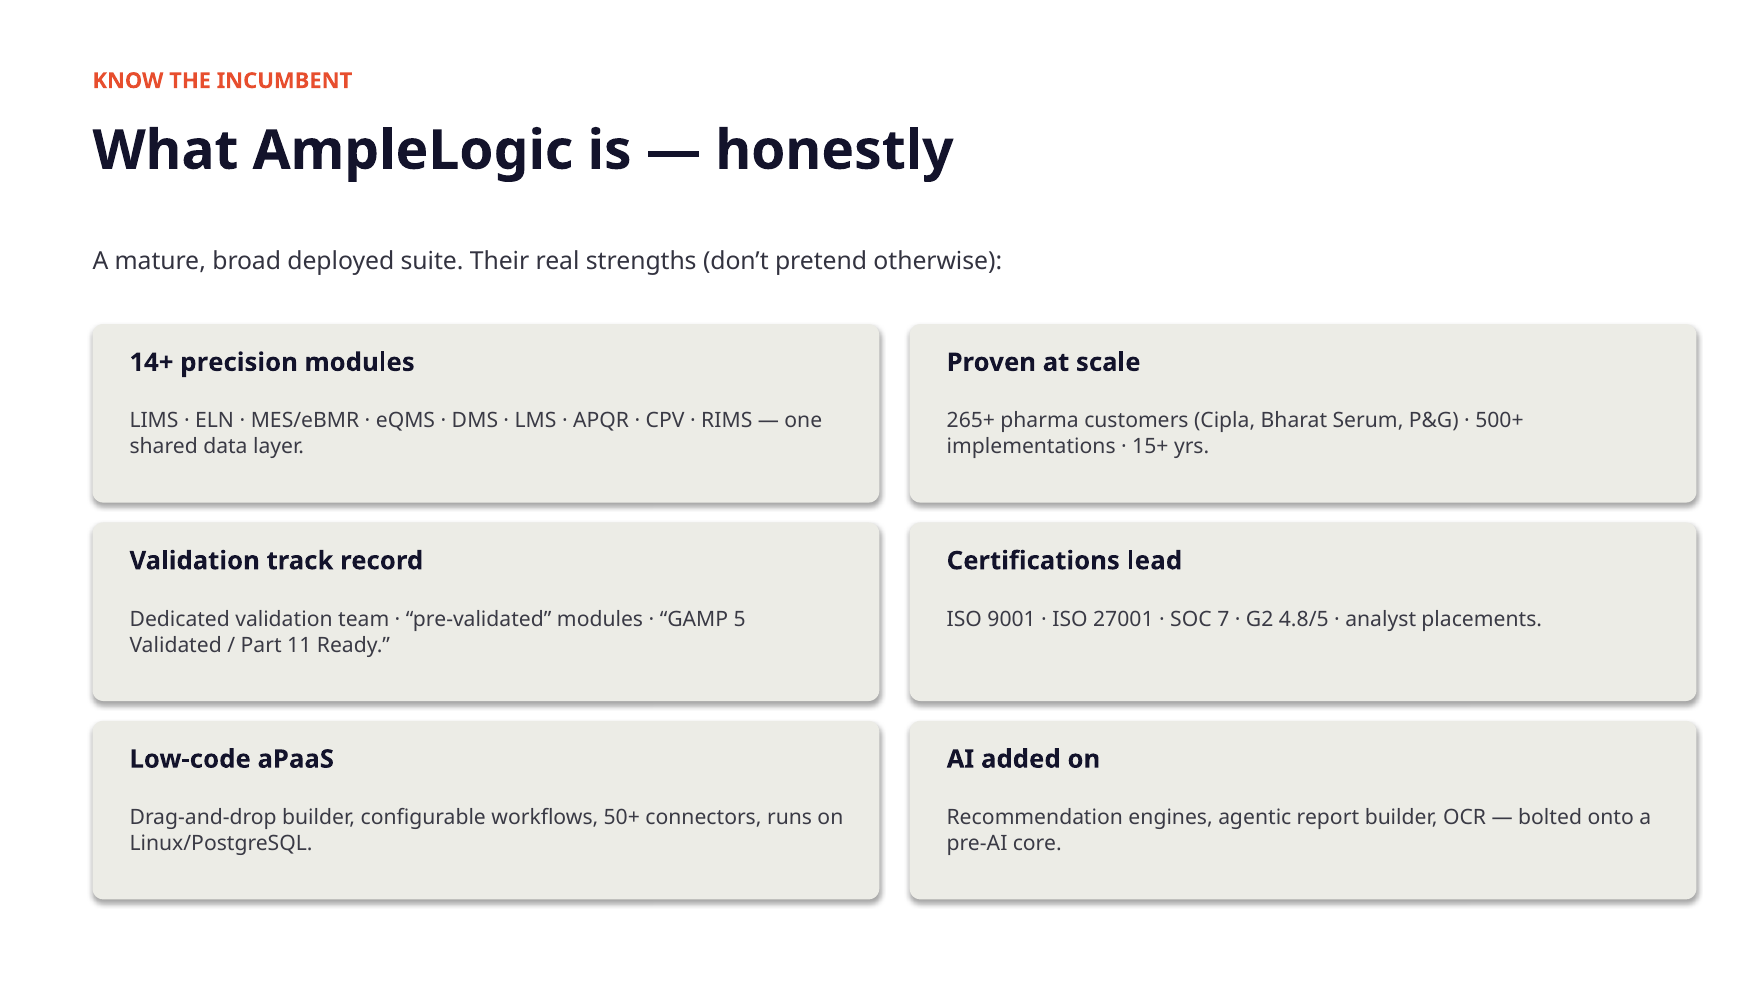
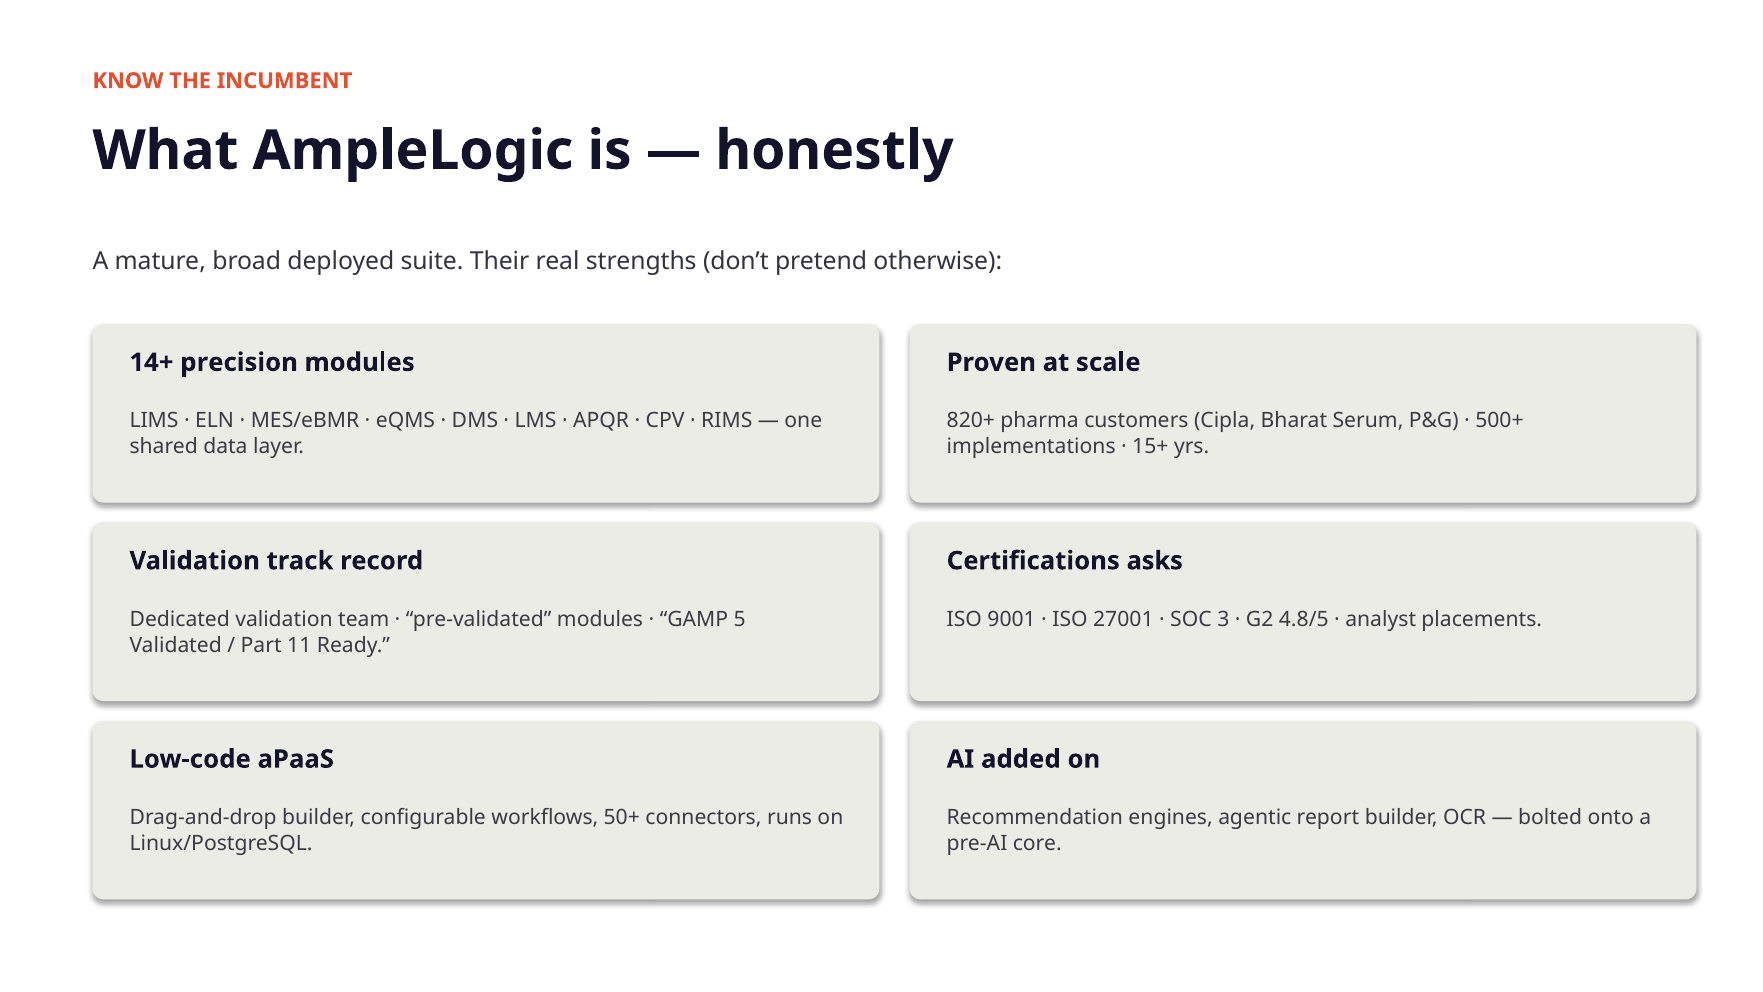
265+: 265+ -> 820+ (971, 421)
lead: lead -> asks (1155, 561)
7: 7 -> 3 (1223, 619)
